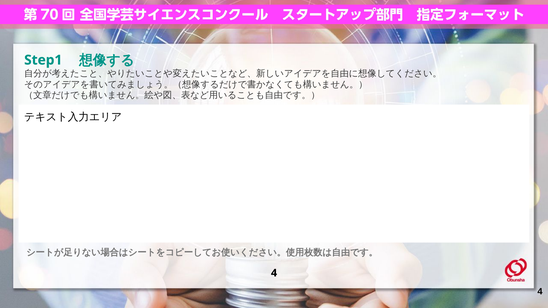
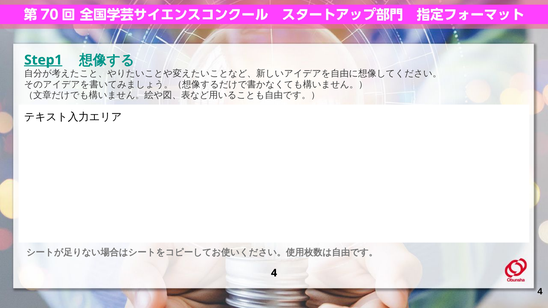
Step1 underline: none -> present (43, 60)
